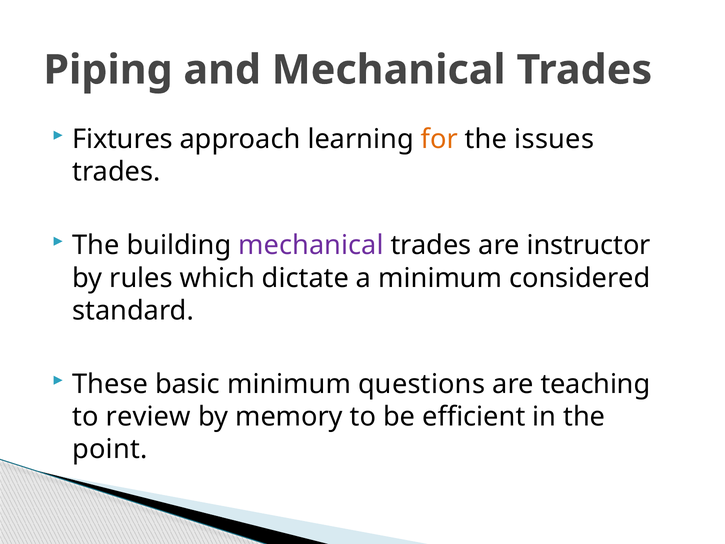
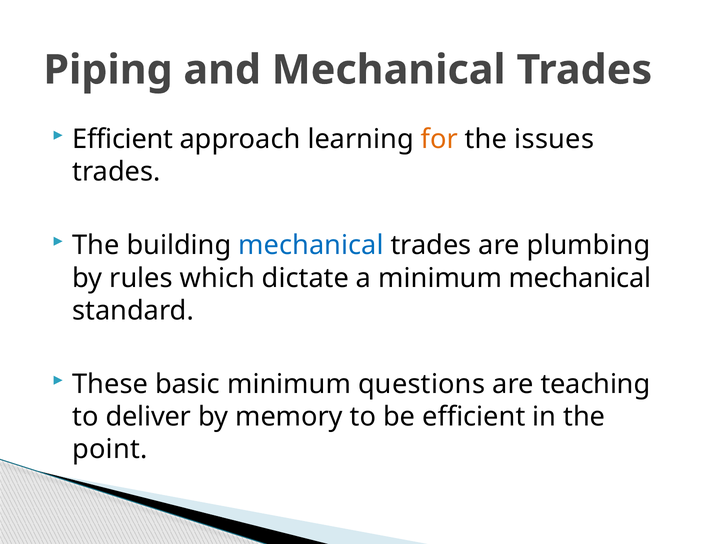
Fixtures: Fixtures -> Efficient (123, 139)
mechanical colour: purple -> blue (311, 245)
instructor: instructor -> plumbing (589, 245)
minimum considered: considered -> mechanical (580, 278)
review: review -> deliver (148, 417)
